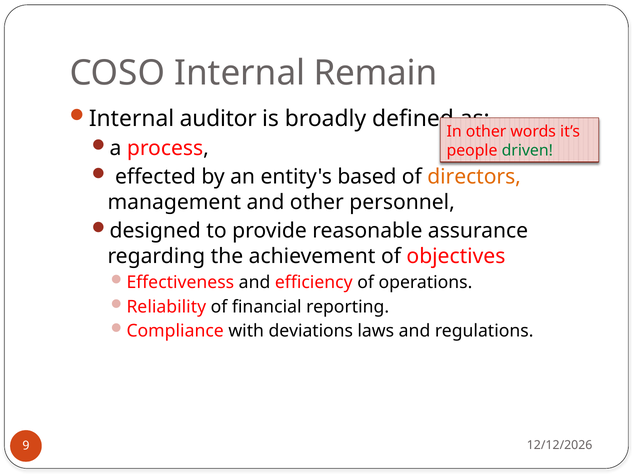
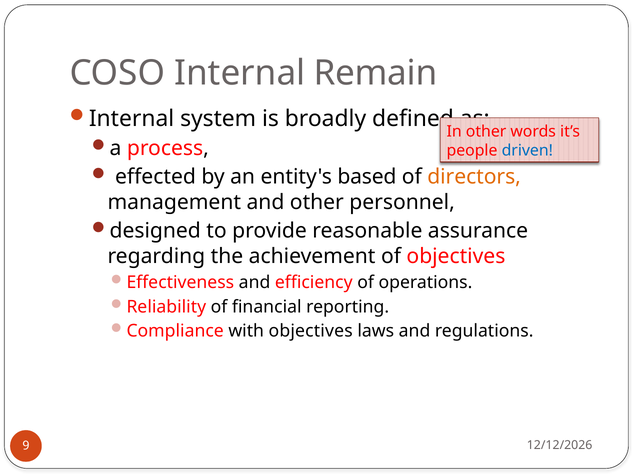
auditor: auditor -> system (218, 119)
driven colour: green -> blue (527, 151)
with deviations: deviations -> objectives (311, 331)
